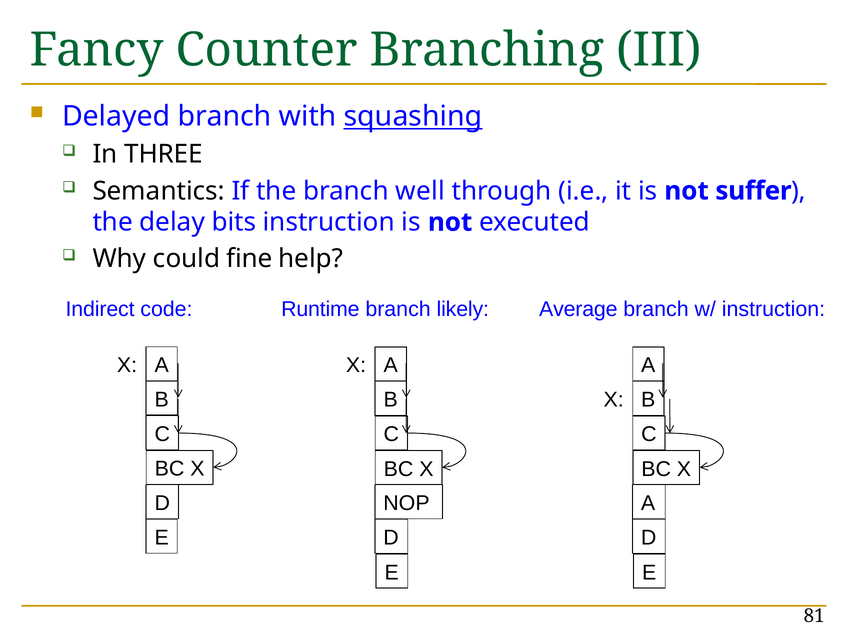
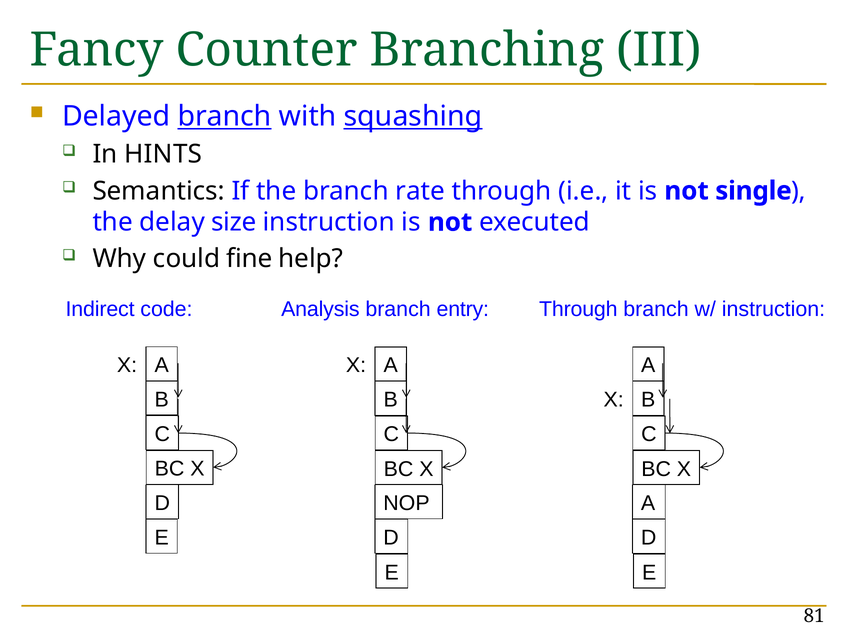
branch underline: none -> present (225, 117)
THREE: THREE -> HINTS (163, 154)
well: well -> rate (420, 191)
suffer: suffer -> single (753, 191)
bits: bits -> size (234, 222)
Runtime: Runtime -> Analysis (320, 309)
likely: likely -> entry (463, 309)
Average: Average -> Through (578, 309)
